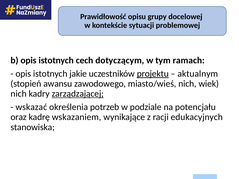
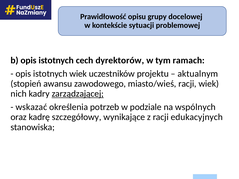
dotyczącym: dotyczącym -> dyrektorów (120, 60)
istotnych jakie: jakie -> wiek (78, 74)
projektu underline: present -> none (153, 74)
miasto/wieś nich: nich -> racji (187, 84)
potencjału: potencjału -> wspólnych (195, 107)
wskazaniem: wskazaniem -> szczegółowy (77, 117)
